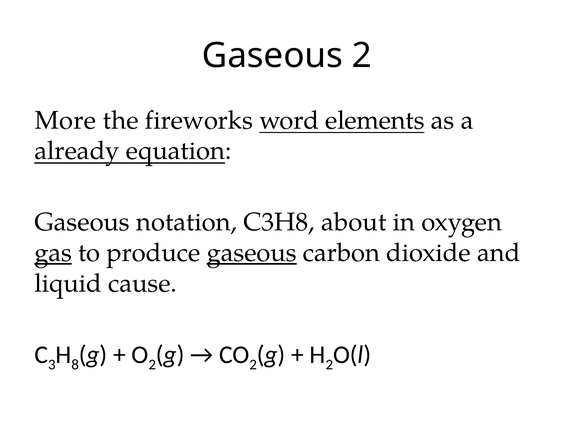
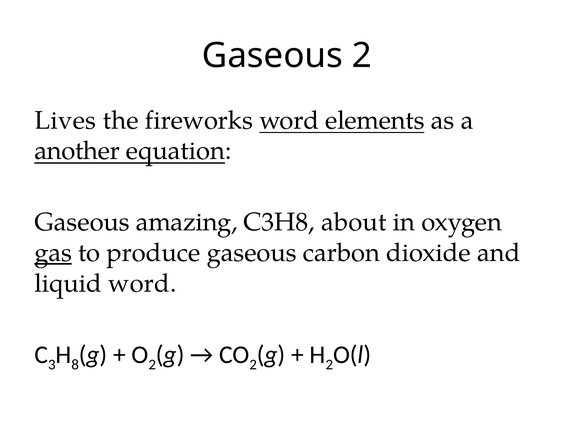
More: More -> Lives (65, 120)
already: already -> another (77, 151)
notation: notation -> amazing (187, 222)
gaseous underline: present -> none (252, 253)
liquid cause: cause -> word (142, 284)
